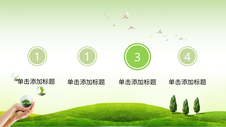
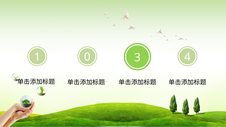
1 1: 1 -> 0 (87, 57)
